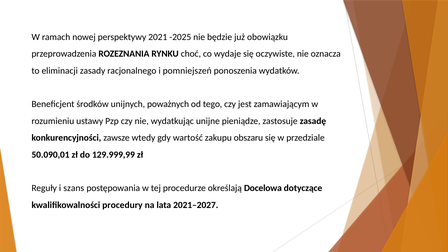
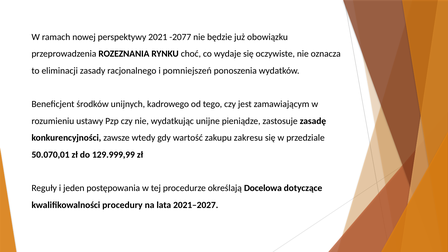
-2025: -2025 -> -2077 (180, 37)
poważnych: poważnych -> kadrowego (168, 104)
obszaru: obszaru -> zakresu (248, 138)
50.090,01: 50.090,01 -> 50.070,01 (51, 155)
szans: szans -> jeden (74, 188)
